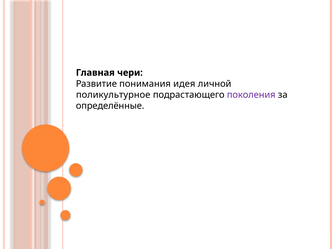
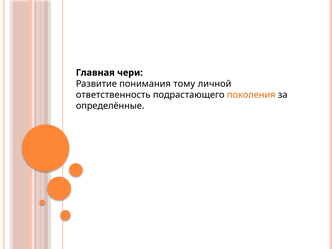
идея: идея -> тому (184, 84)
поликультурное: поликультурное -> ответственность (113, 95)
поколения colour: purple -> orange (251, 95)
